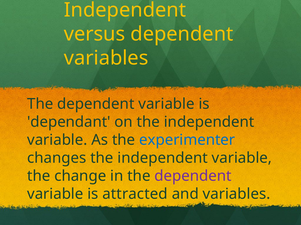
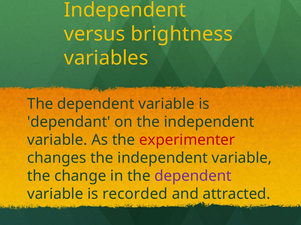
versus dependent: dependent -> brightness (182, 34)
experimenter colour: blue -> red (187, 140)
attracted: attracted -> recorded (135, 195)
and variables: variables -> attracted (237, 195)
